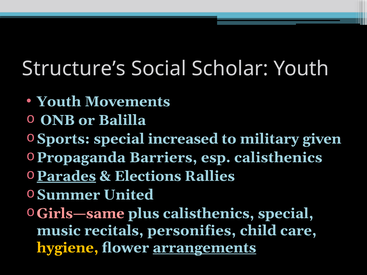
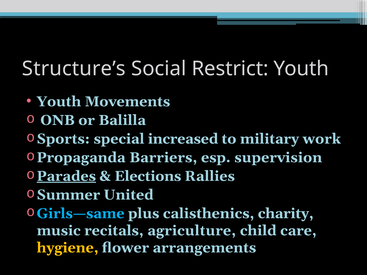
Scholar: Scholar -> Restrict (230, 69)
given: given -> work (322, 139)
esp calisthenics: calisthenics -> supervision (278, 158)
Girls—same colour: pink -> light blue (81, 214)
calisthenics special: special -> charity (286, 214)
personifies: personifies -> agriculture (192, 231)
arrangements underline: present -> none (204, 248)
